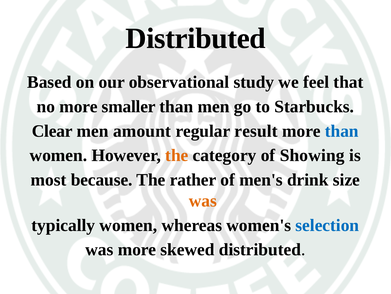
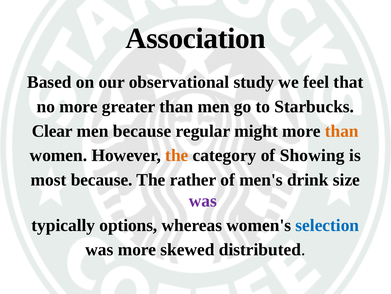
Distributed: Distributed -> Association (196, 38)
smaller: smaller -> greater (129, 106)
men amount: amount -> because (142, 131)
result: result -> might (256, 131)
than colour: blue -> orange (342, 131)
was colour: orange -> purple (203, 200)
typically women: women -> options (128, 225)
